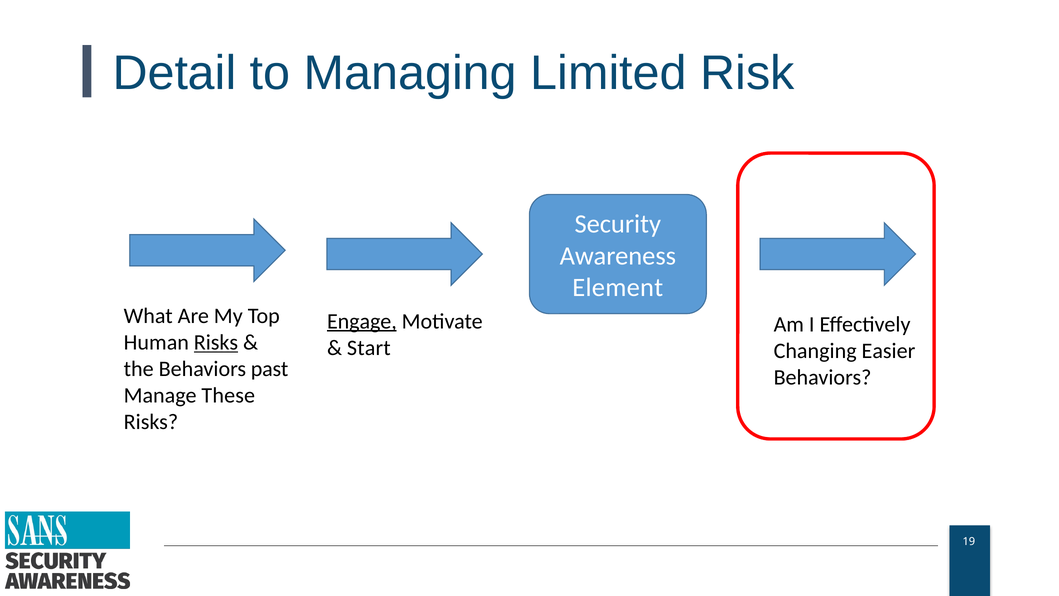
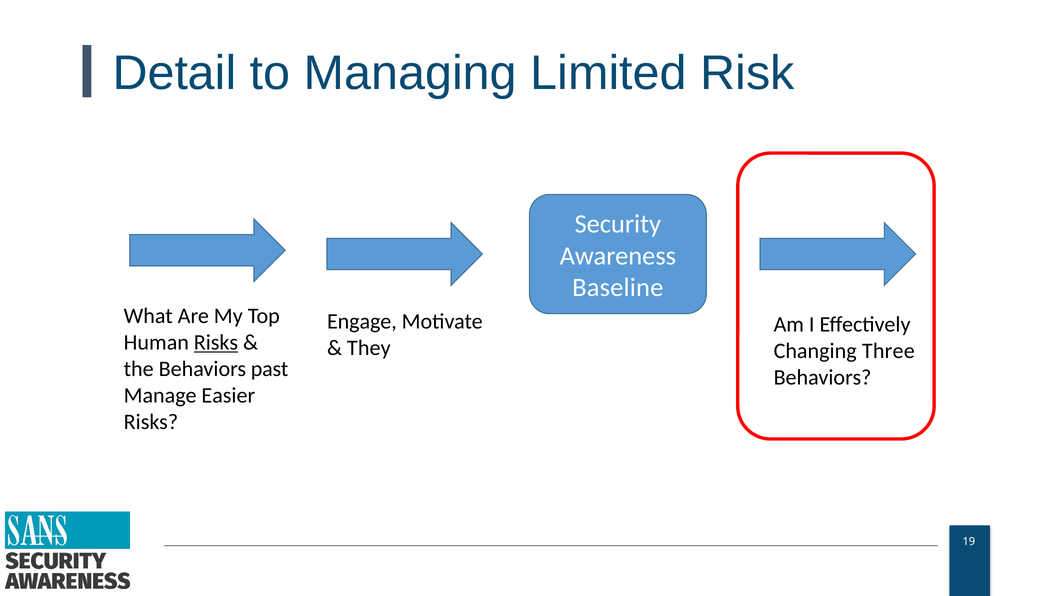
Element: Element -> Baseline (618, 288)
Engage underline: present -> none (362, 321)
Start: Start -> They (369, 348)
Easier: Easier -> Three (888, 351)
These: These -> Easier (228, 395)
